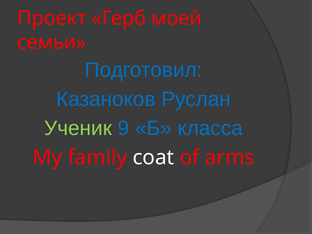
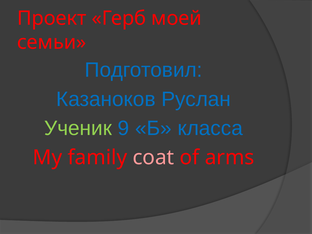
coat colour: white -> pink (153, 157)
